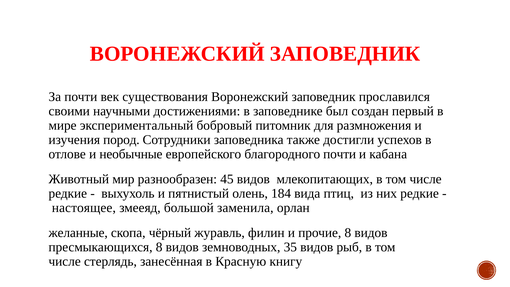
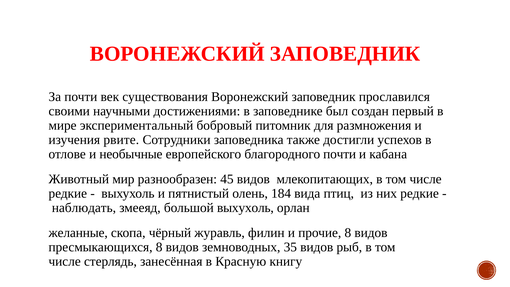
пород: пород -> рвите (121, 140)
настоящее: настоящее -> наблюдать (84, 208)
большой заменила: заменила -> выхухоль (245, 208)
